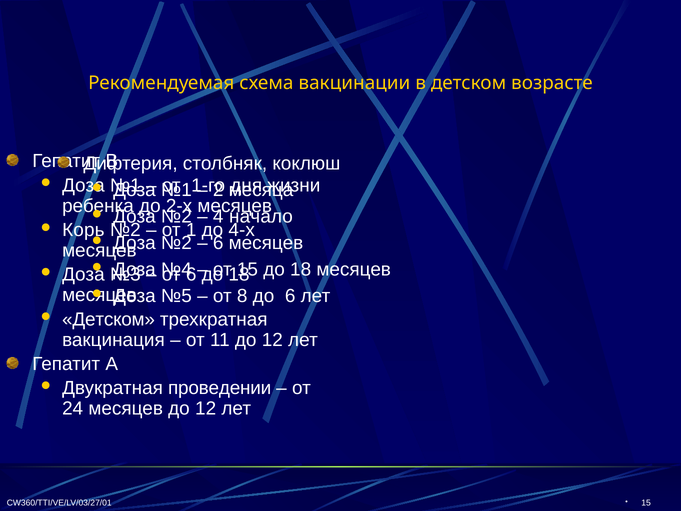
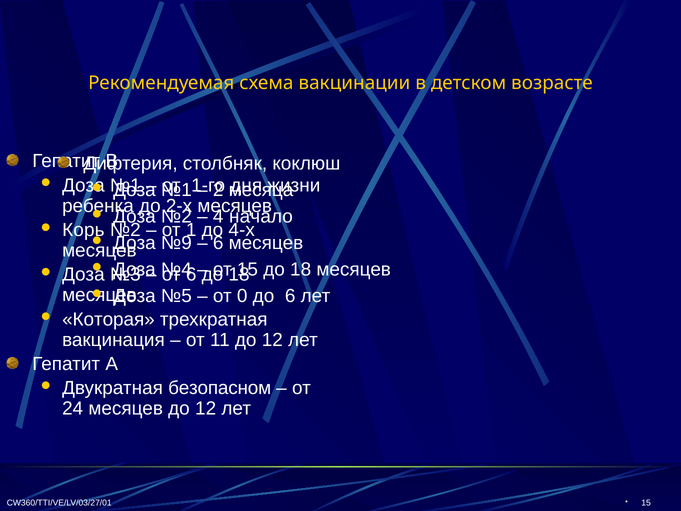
№2: №2 -> №9 (176, 243)
8: 8 -> 0 (242, 296)
Детском: Детском -> Которая (108, 319)
проведении: проведении -> безопасном (220, 388)
